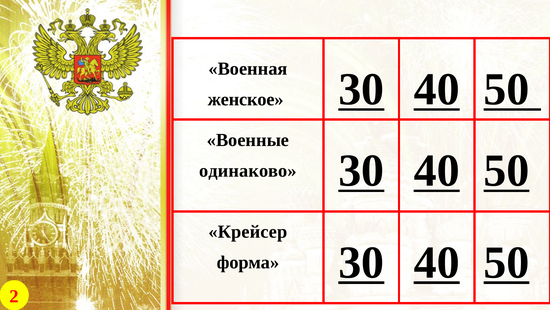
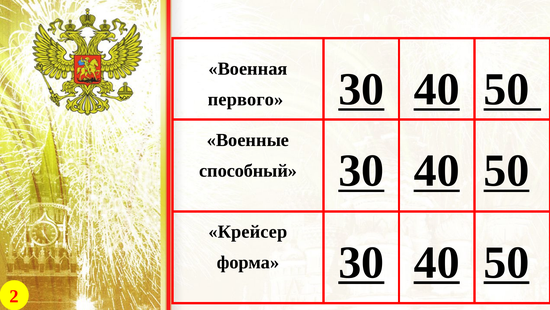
женское: женское -> первого (246, 99)
одинаково: одинаково -> способный (248, 170)
